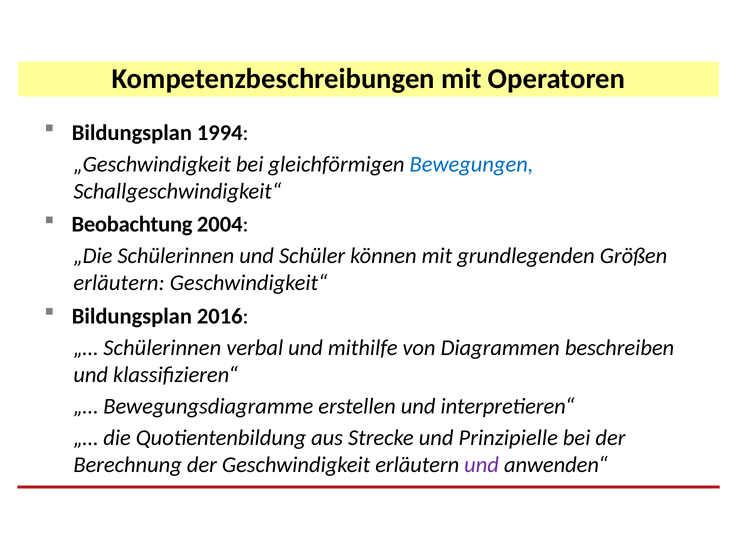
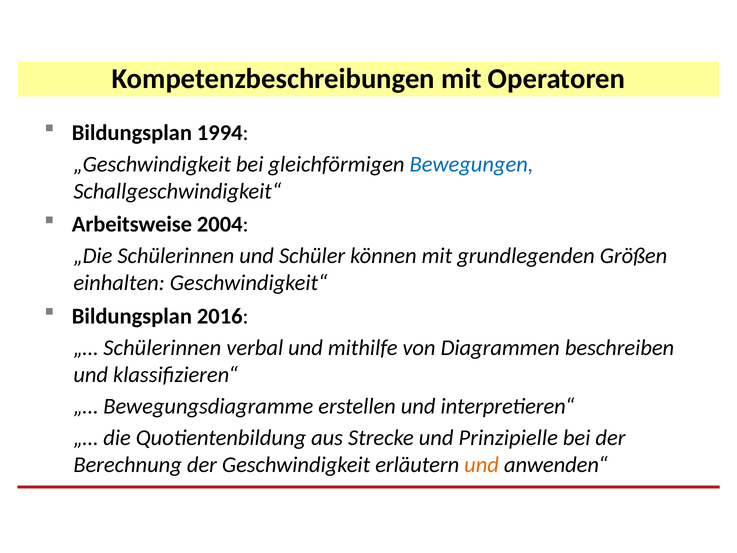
Beobachtung: Beobachtung -> Arbeitsweise (132, 224)
erläutern: erläutern -> einhalten (119, 283)
und colour: purple -> orange (482, 465)
